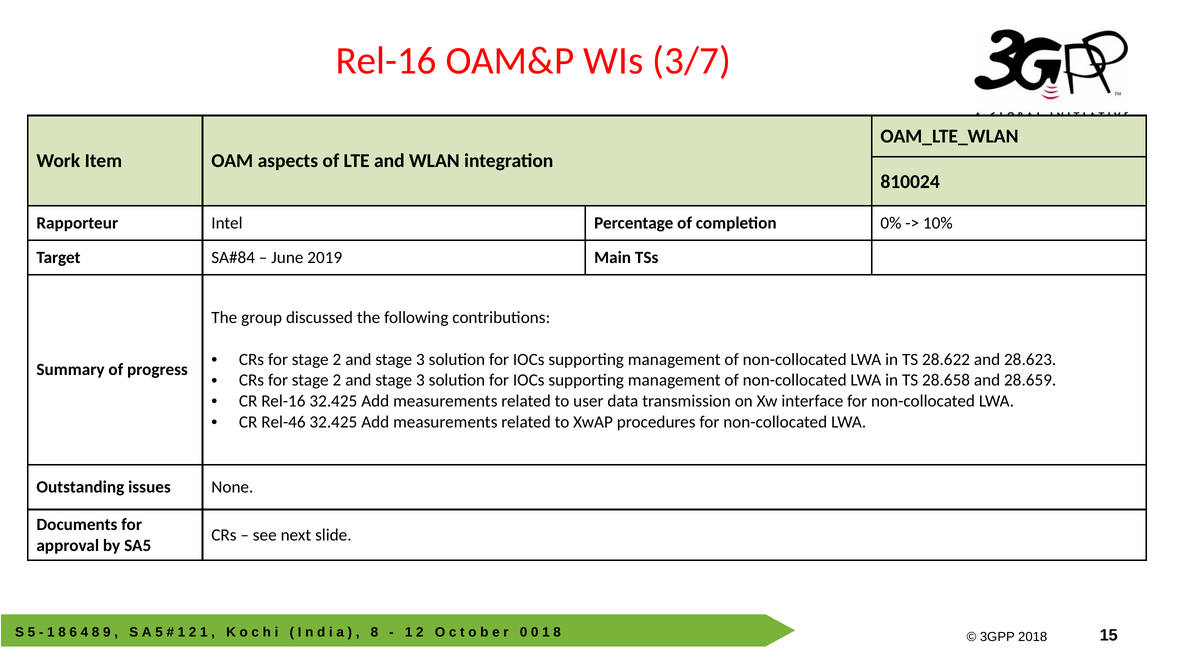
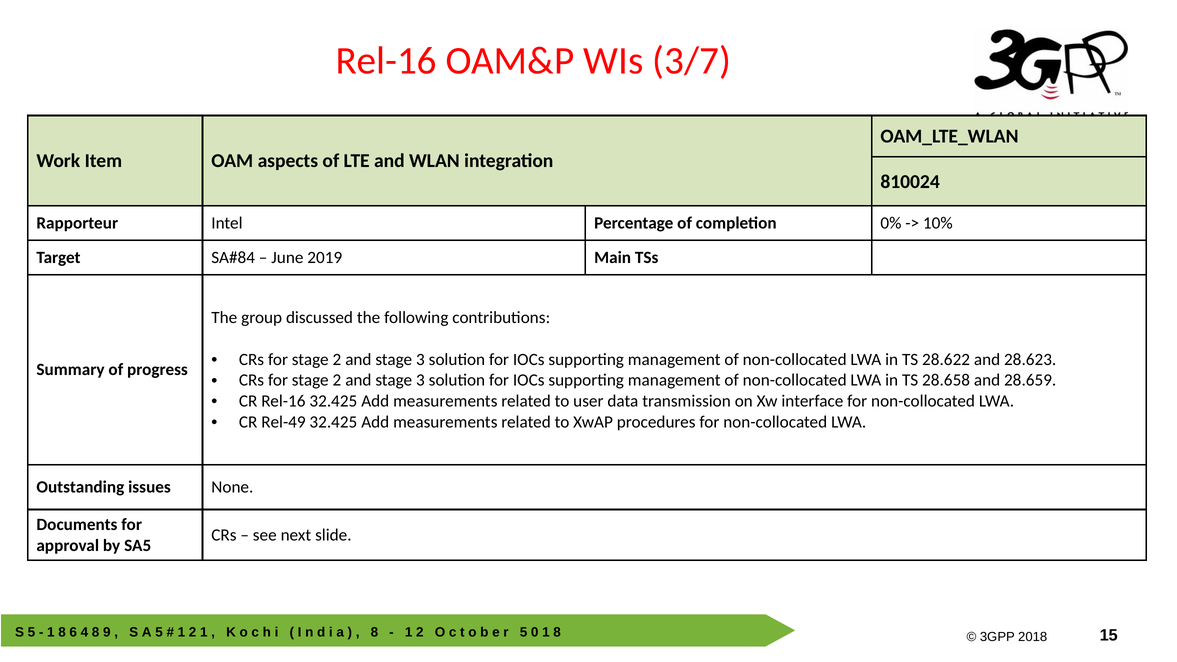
Rel-46: Rel-46 -> Rel-49 (283, 422)
0: 0 -> 5 (524, 632)
